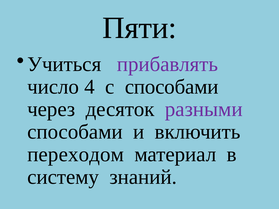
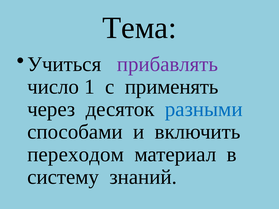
Пяти: Пяти -> Тема (139, 28)
4: 4 -> 1 (90, 87)
с способами: способами -> применять (172, 87)
разными colour: purple -> blue (204, 109)
